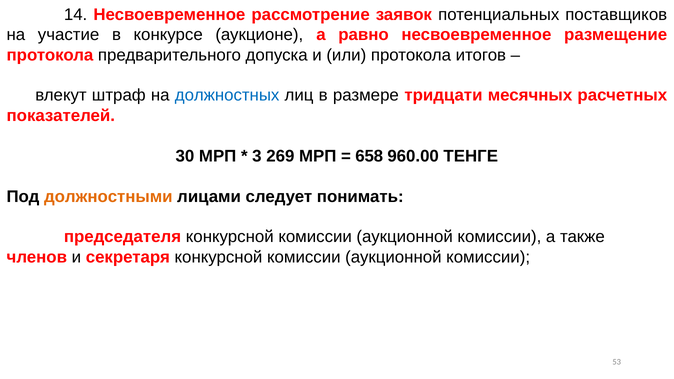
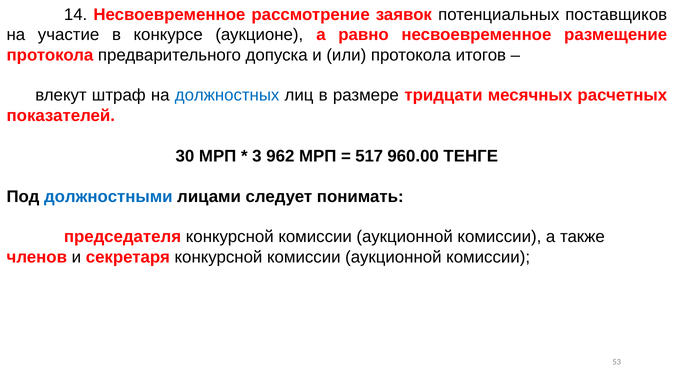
269: 269 -> 962 (280, 156)
658: 658 -> 517 (369, 156)
должностными colour: orange -> blue (108, 197)
